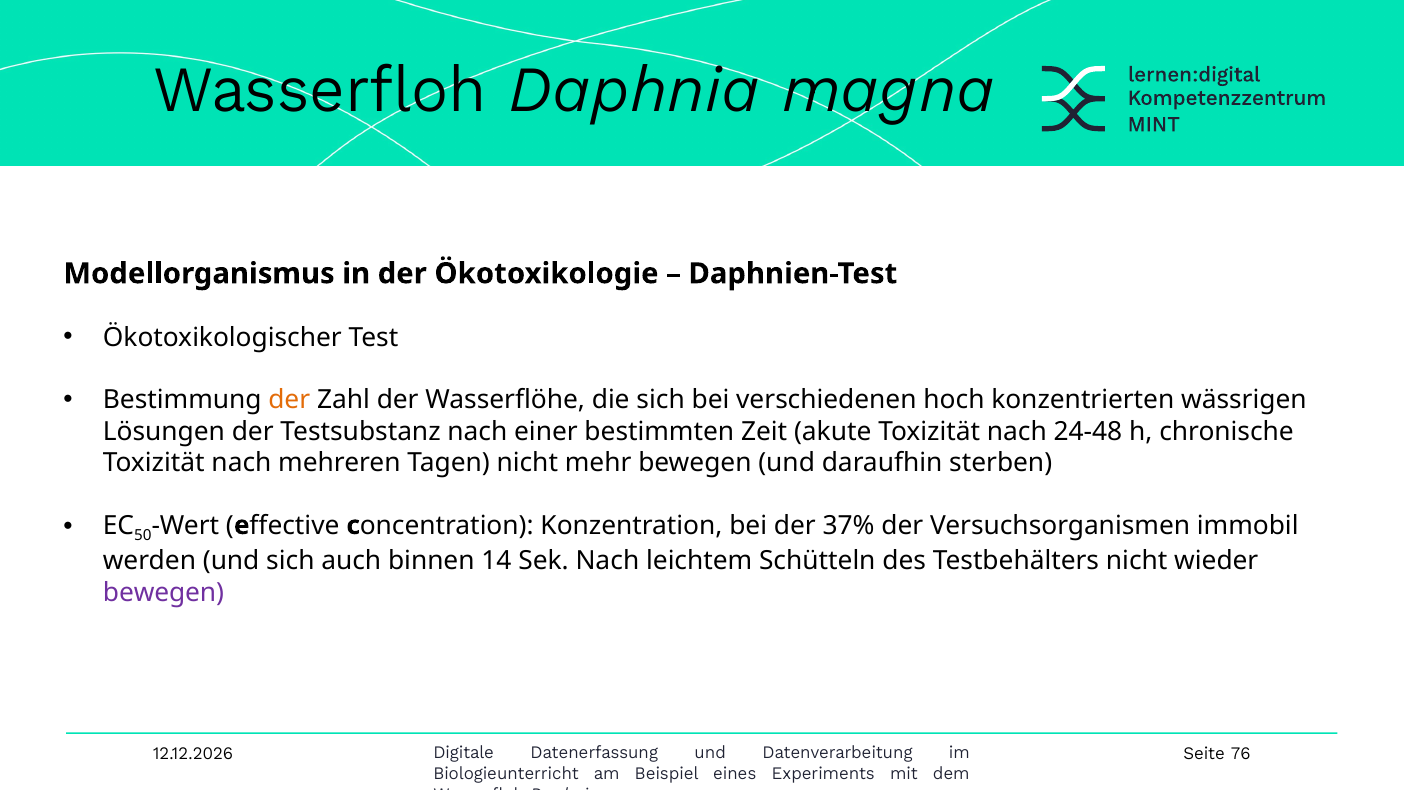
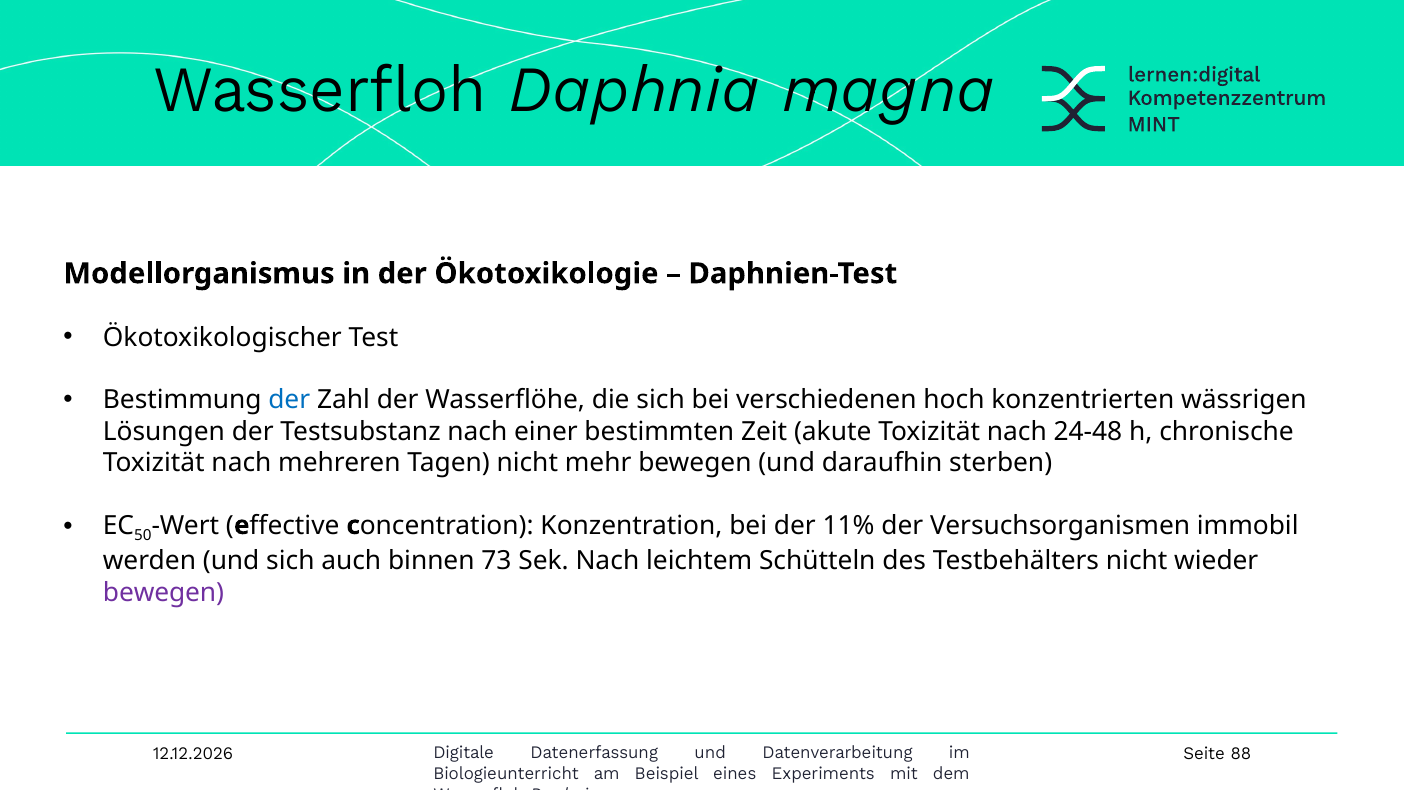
der colour: orange -> blue (289, 400)
37%: 37% -> 11% (849, 525)
14: 14 -> 73 (497, 561)
76: 76 -> 88 (1241, 753)
